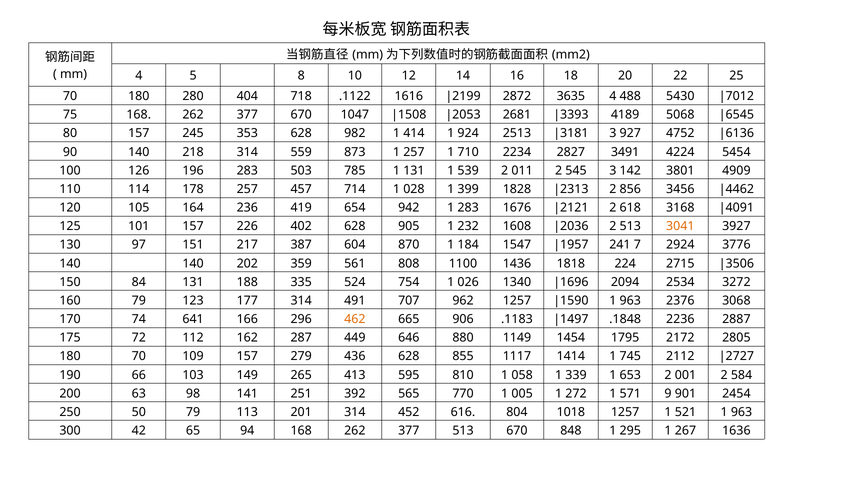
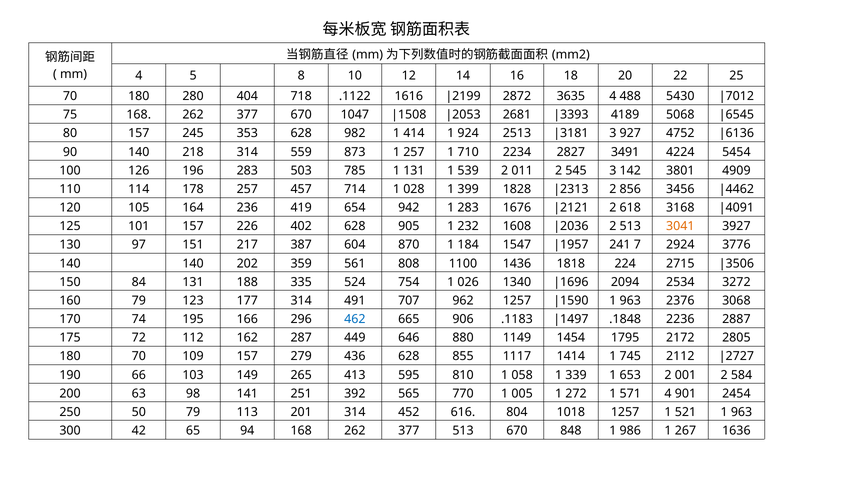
641: 641 -> 195 (193, 319)
462 colour: orange -> blue (355, 319)
571 9: 9 -> 4 (668, 394)
295: 295 -> 986 (630, 431)
